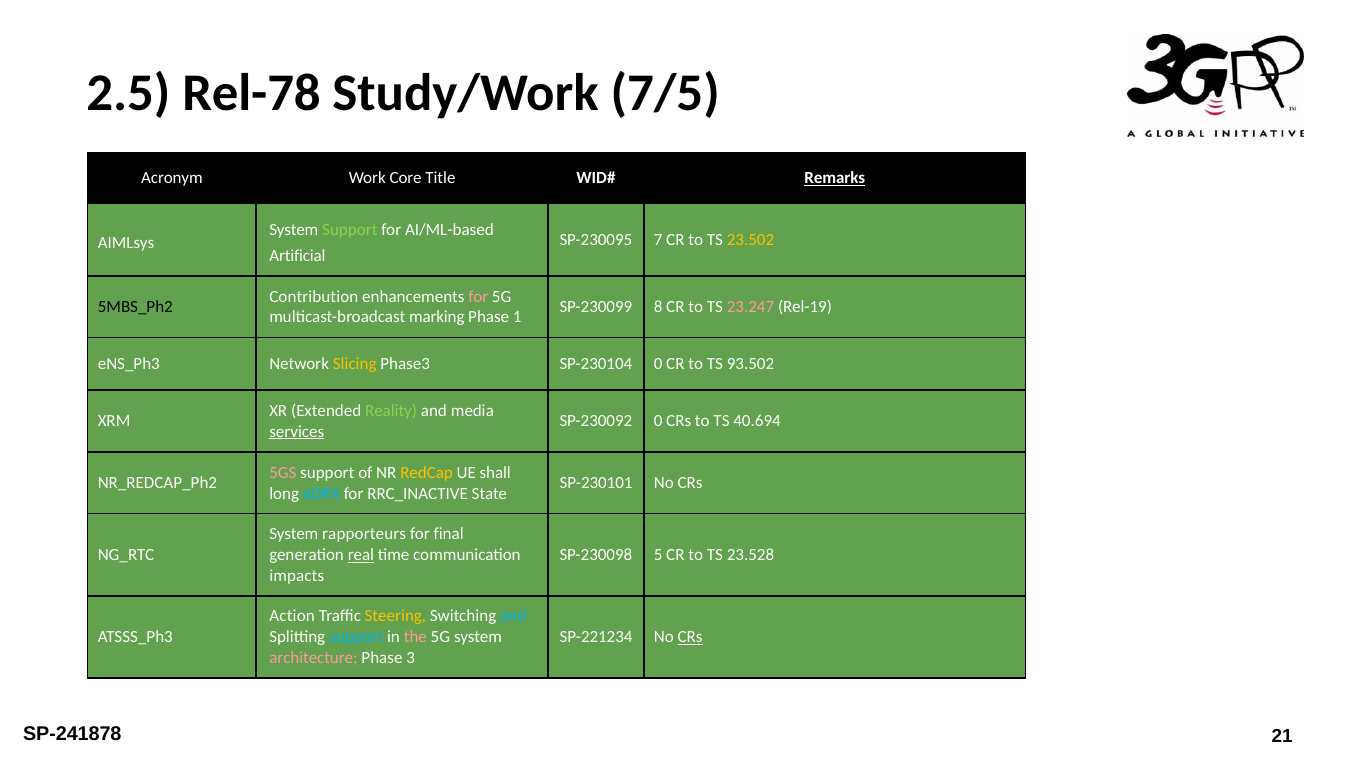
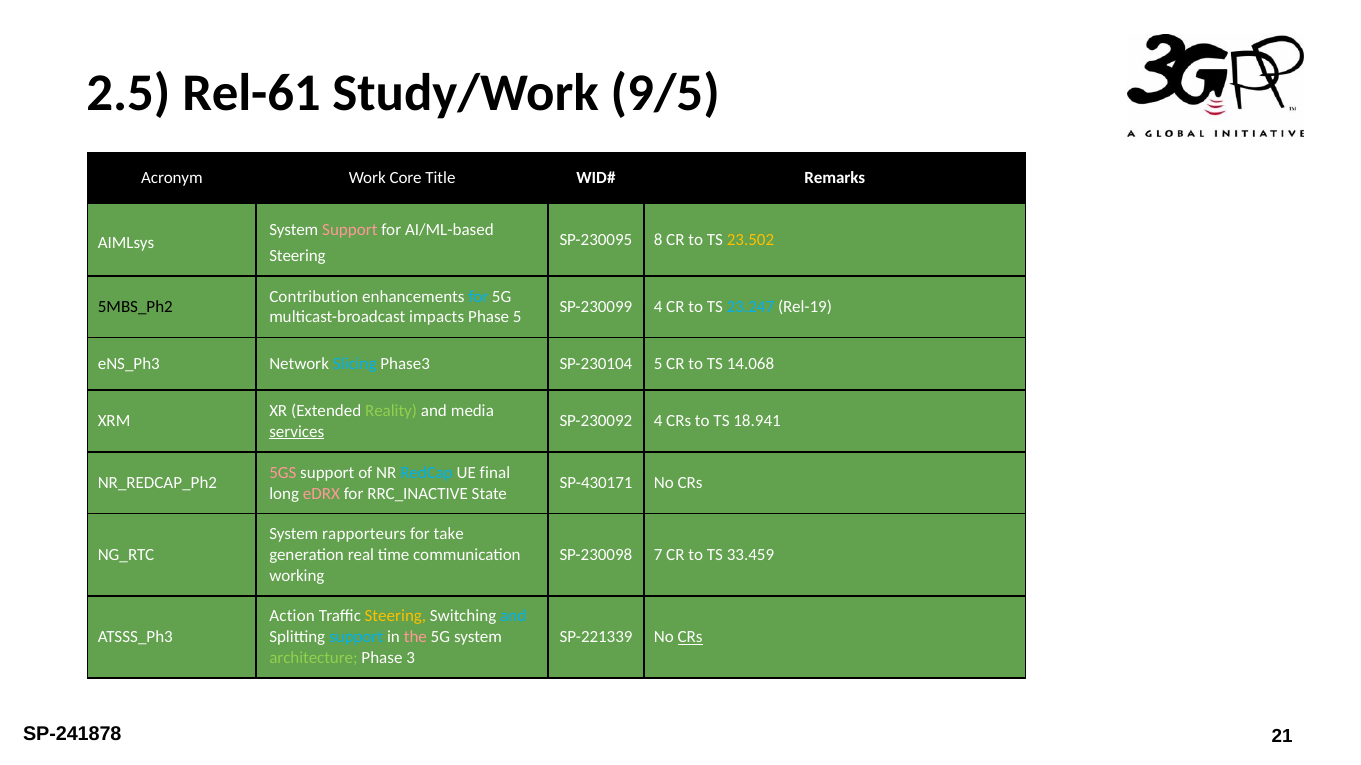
Rel-78: Rel-78 -> Rel-61 (252, 93)
7/5: 7/5 -> 9/5 (665, 93)
Remarks underline: present -> none (835, 178)
Support colour: light green -> pink (350, 230)
7: 7 -> 8 (658, 240)
Artificial: Artificial -> Steering (297, 256)
for colour: pink -> light blue (478, 297)
SP-230099 8: 8 -> 4 (658, 307)
23.247 colour: pink -> light blue (750, 307)
marking: marking -> impacts (437, 318)
Phase 1: 1 -> 5 (517, 318)
Slicing colour: yellow -> light blue (355, 364)
SP-230104 0: 0 -> 5 (658, 364)
93.502: 93.502 -> 14.068 (750, 364)
SP-230092 0: 0 -> 4 (658, 422)
40.694: 40.694 -> 18.941 (757, 422)
RedCap colour: yellow -> light blue (427, 473)
shall: shall -> final (495, 473)
SP-230101: SP-230101 -> SP-430171 (596, 483)
eDRX colour: light blue -> pink (321, 494)
final: final -> take (449, 535)
real underline: present -> none (361, 555)
5: 5 -> 7 (658, 555)
23.528: 23.528 -> 33.459 (750, 555)
impacts: impacts -> working (297, 576)
SP-221234: SP-221234 -> SP-221339 (596, 637)
architecture colour: pink -> light green (313, 658)
